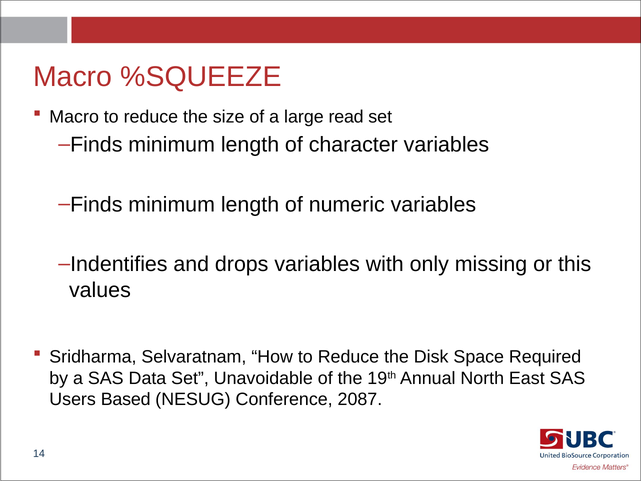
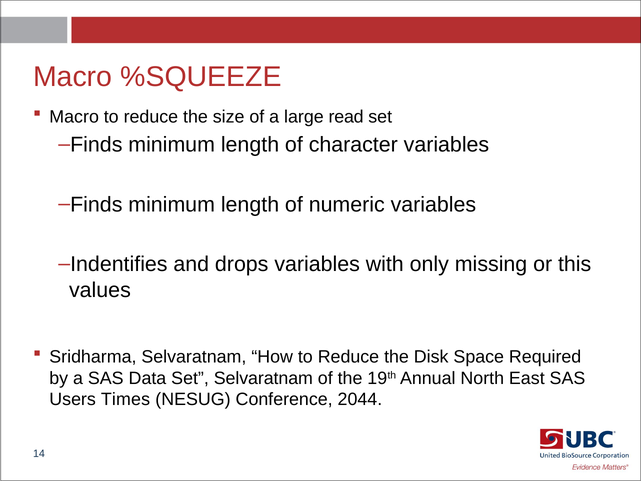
Set Unavoidable: Unavoidable -> Selvaratnam (263, 378)
Based: Based -> Times (126, 399)
2087: 2087 -> 2044 (360, 399)
